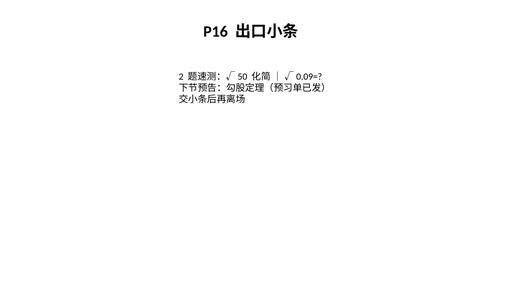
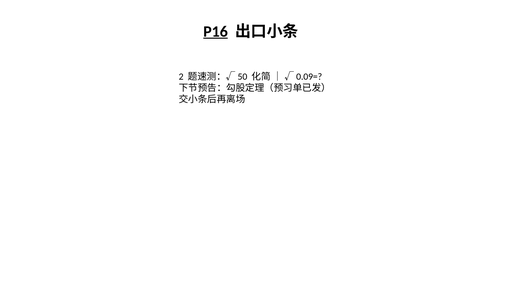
P16 underline: none -> present (216, 31)
